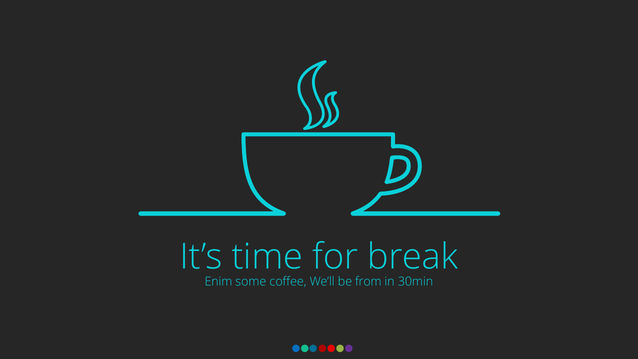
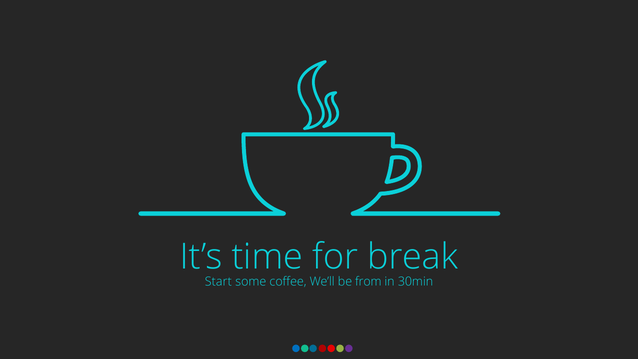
Enim: Enim -> Start (218, 282)
